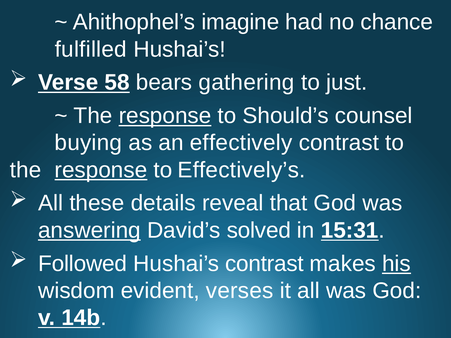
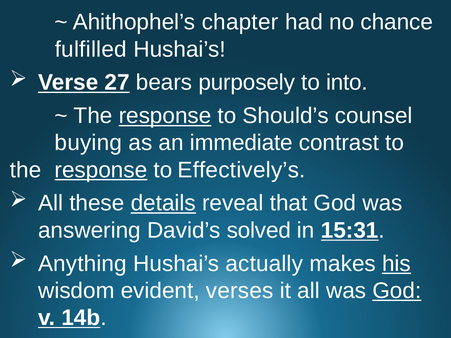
imagine: imagine -> chapter (240, 22)
58: 58 -> 27 (117, 83)
gathering: gathering -> purposely (247, 83)
just: just -> into (347, 83)
effectively: effectively -> immediate (241, 143)
details underline: none -> present (163, 203)
answering underline: present -> none (89, 230)
Followed: Followed -> Anything (82, 264)
Hushai’s contrast: contrast -> actually (264, 264)
God underline: none -> present (397, 291)
